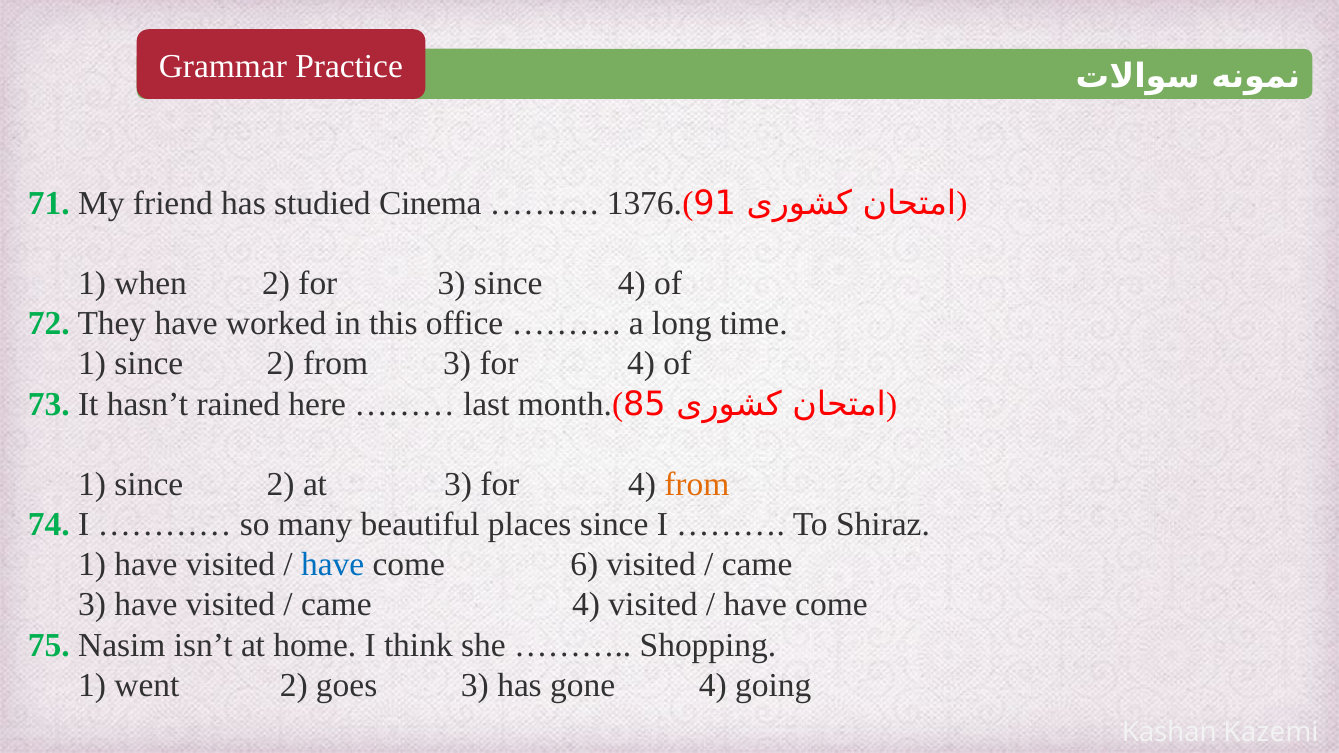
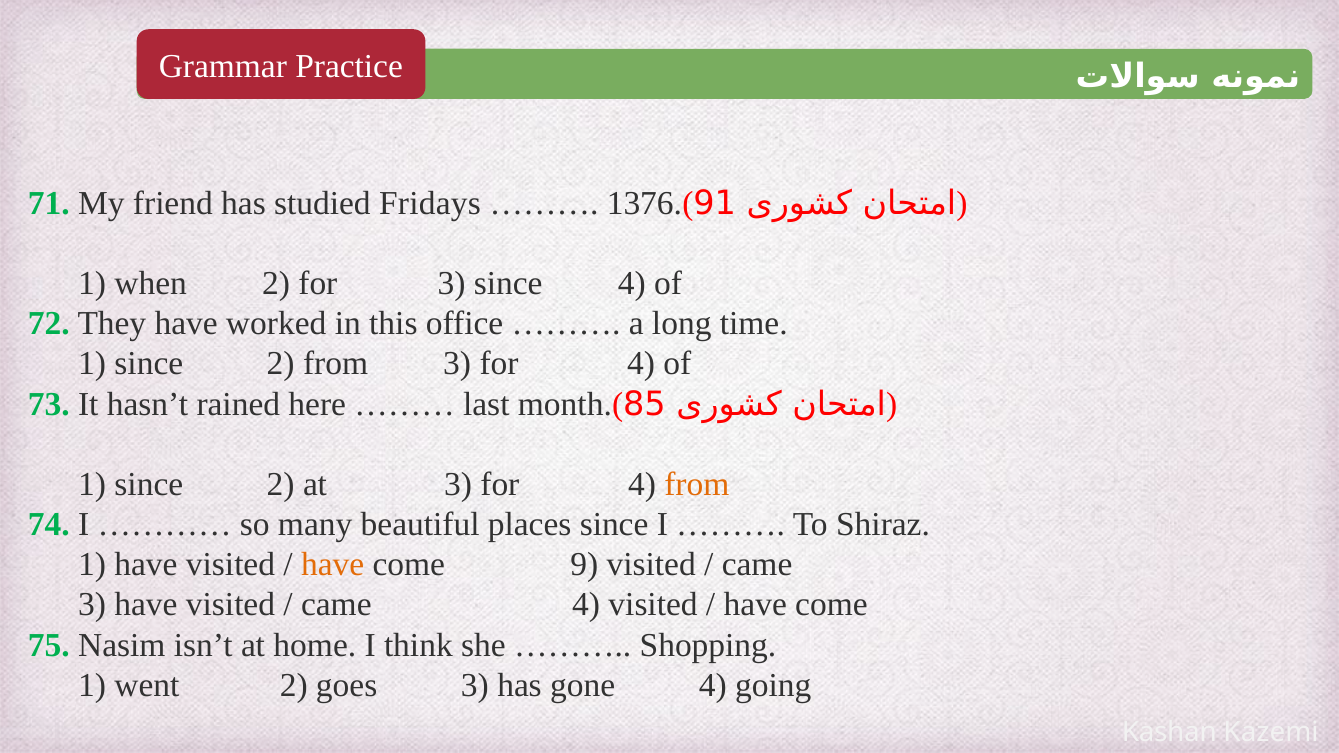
Cinema: Cinema -> Fridays (430, 203)
have colour: blue -> orange (333, 565)
6: 6 -> 9 (584, 565)
